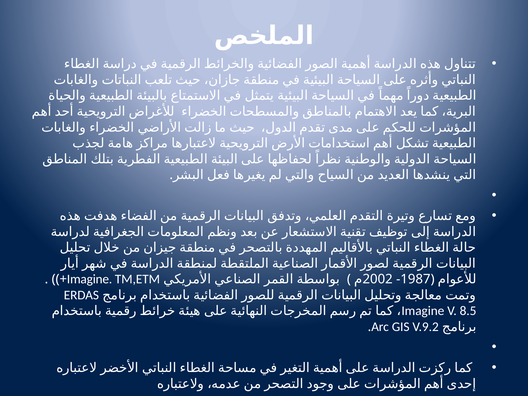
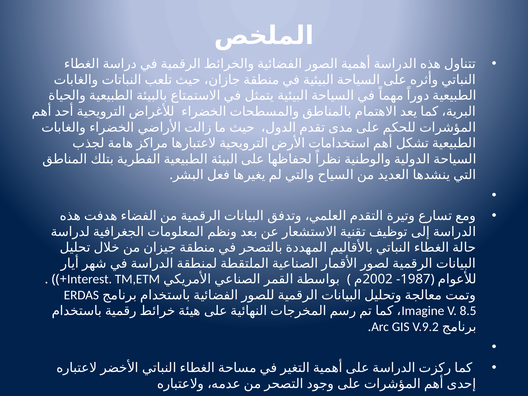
Imagine: Imagine -> Interest (90, 279)
